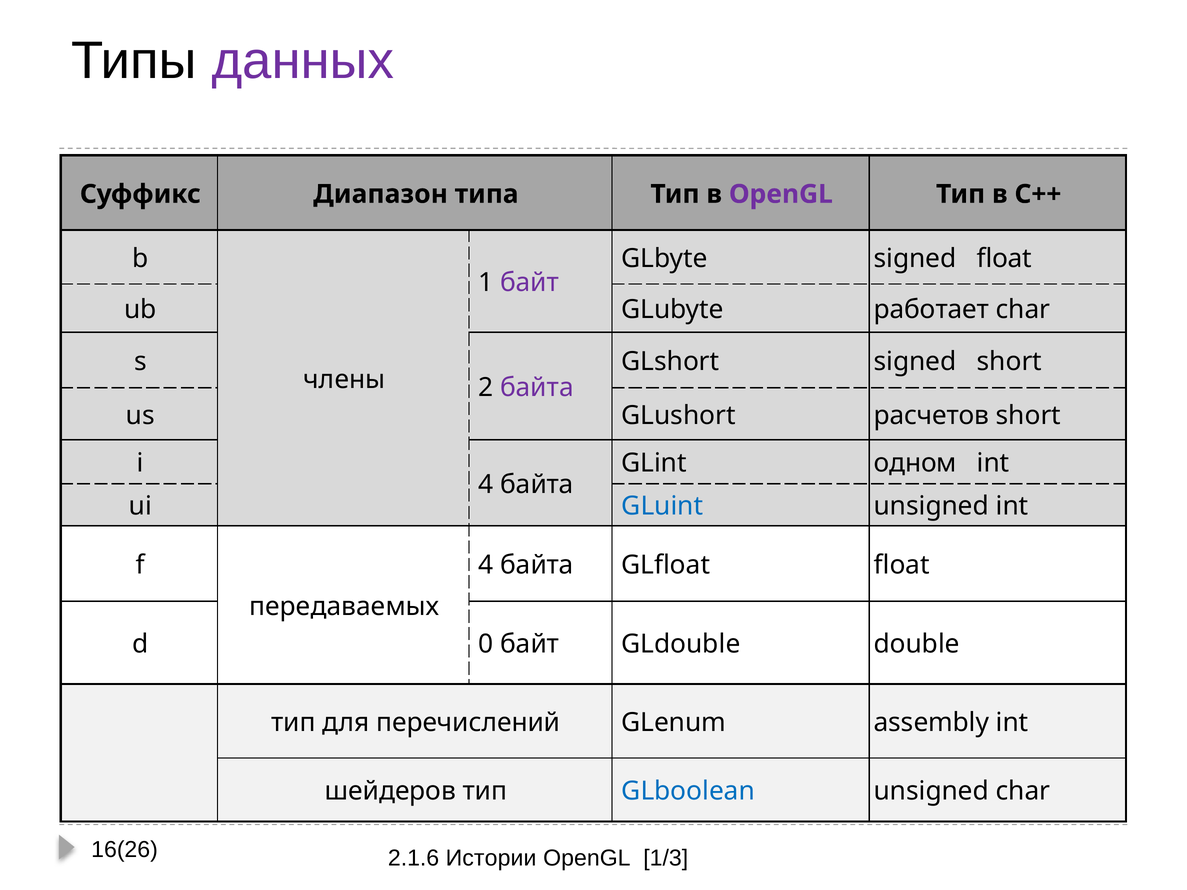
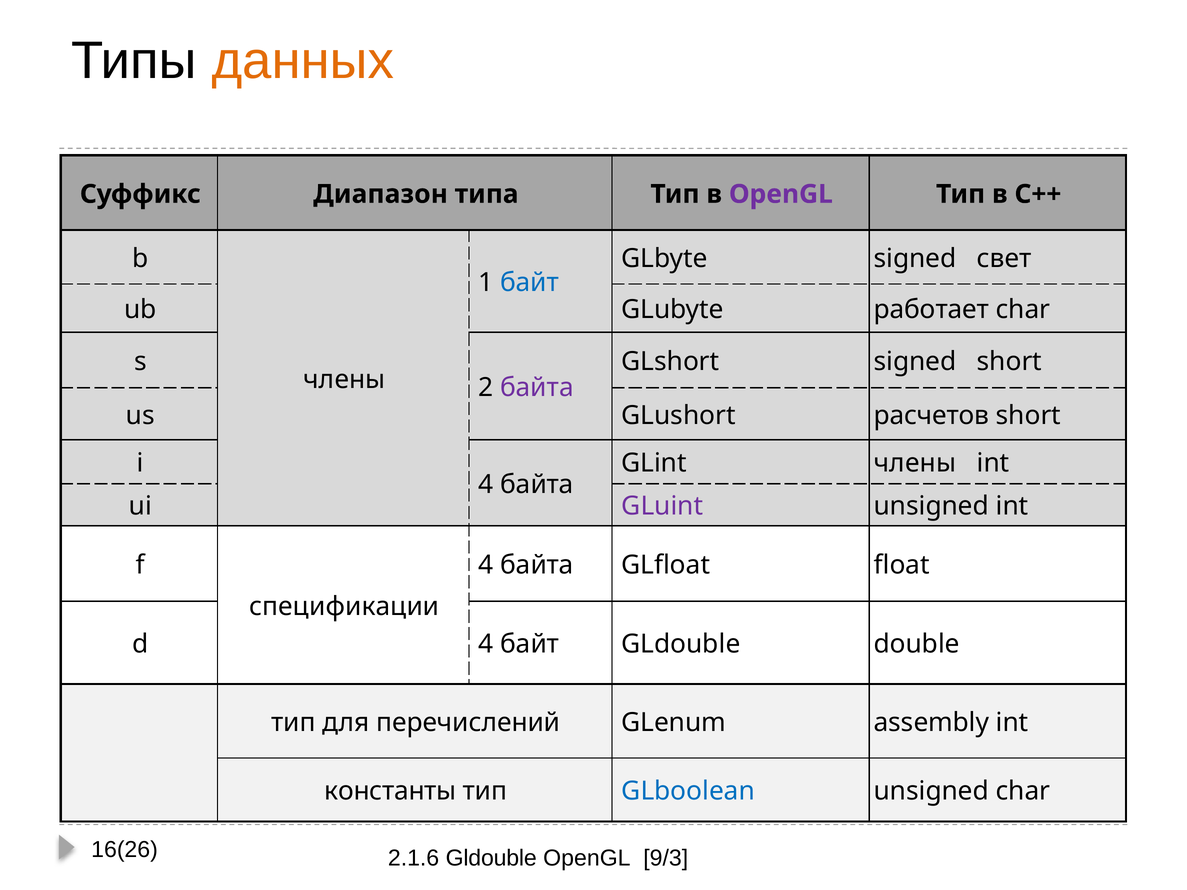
данных colour: purple -> orange (303, 61)
signed float: float -> свет (1004, 259)
байт colour: purple -> blue (530, 283)
GLint одном: одном -> члены (915, 463)
GLuint colour: blue -> purple (662, 506)
передаваемых: передаваемых -> спецификации (344, 607)
d 0: 0 -> 4 (486, 644)
шейдеров: шейдеров -> константы (390, 791)
2.1.6 Истории: Истории -> Gldouble (491, 858)
1/3: 1/3 -> 9/3 (666, 858)
